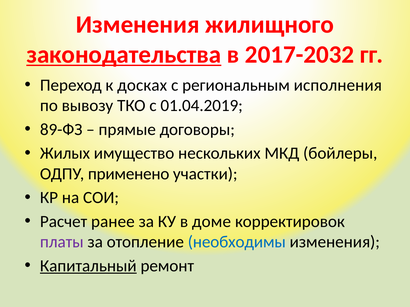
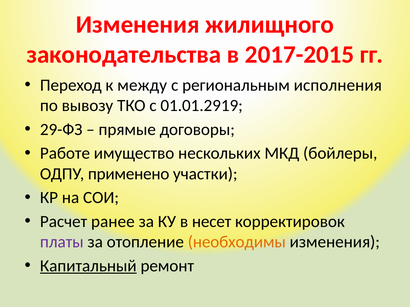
законодательства underline: present -> none (124, 55)
2017-2032: 2017-2032 -> 2017-2015 (300, 55)
досках: досках -> между (142, 85)
01.04.2019: 01.04.2019 -> 01.01.2919 (202, 106)
89-ФЗ: 89-ФЗ -> 29-ФЗ (61, 130)
Жилых: Жилых -> Работе (65, 154)
доме: доме -> несет (212, 222)
необходимы colour: blue -> orange (237, 242)
